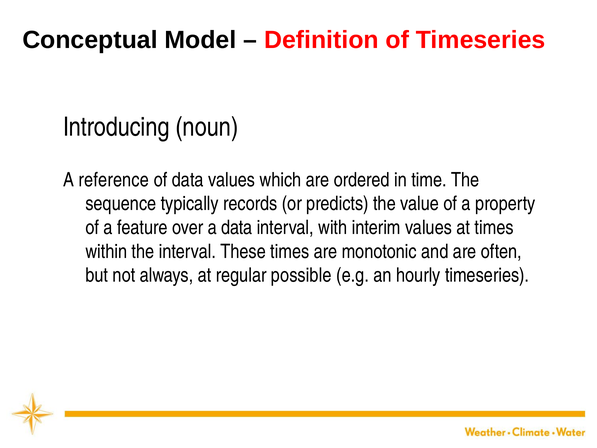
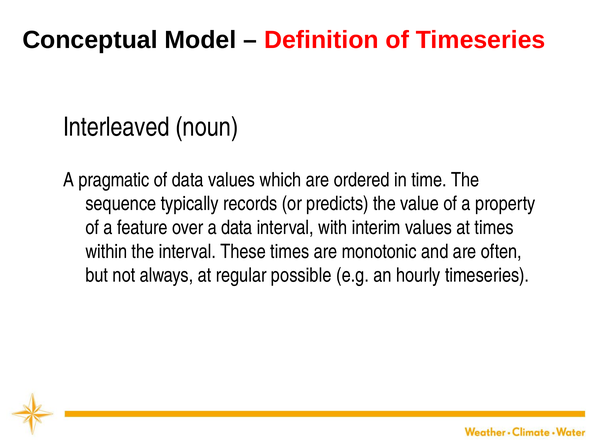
Introducing: Introducing -> Interleaved (116, 127)
reference: reference -> pragmatic (114, 180)
